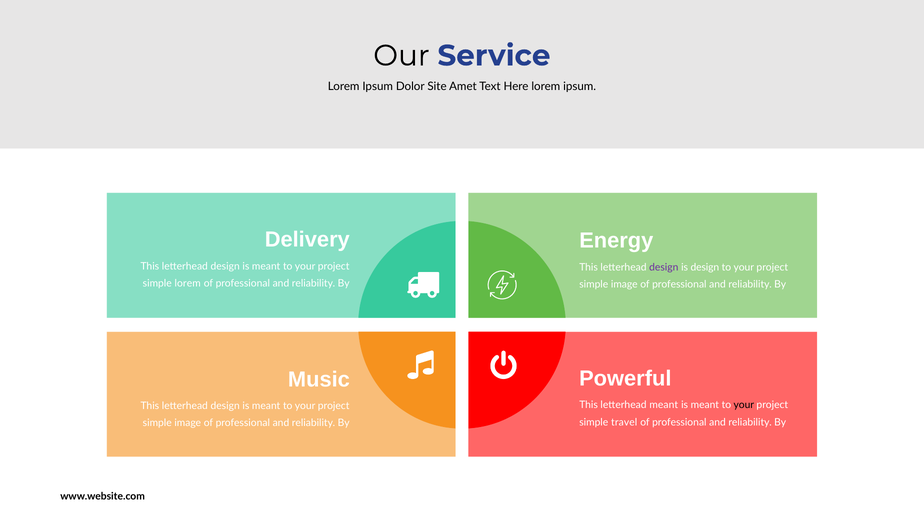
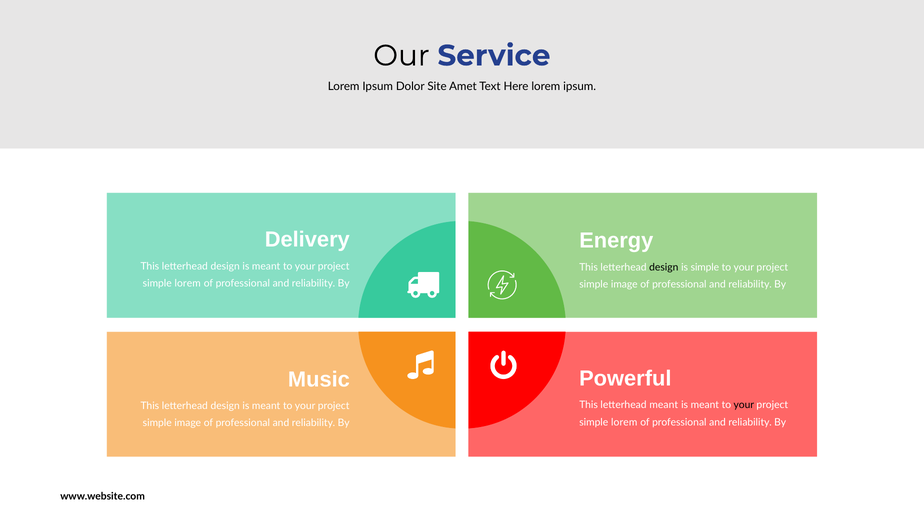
design colour: purple -> black (664, 267)
is design: design -> simple (705, 267)
travel: travel -> lorem (624, 422)
